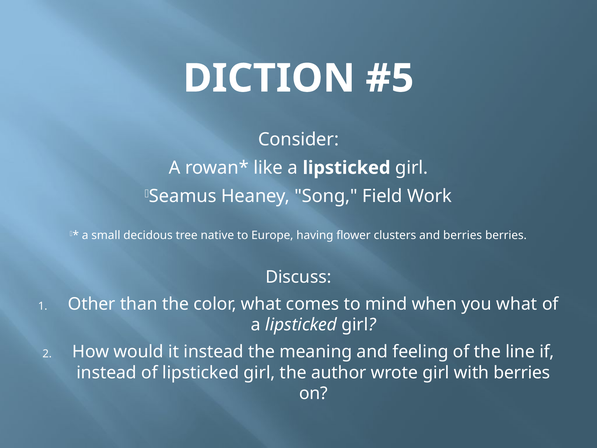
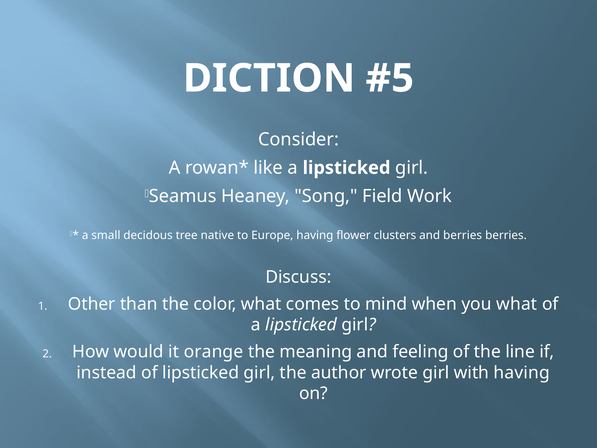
it instead: instead -> orange (214, 352)
with berries: berries -> having (522, 372)
